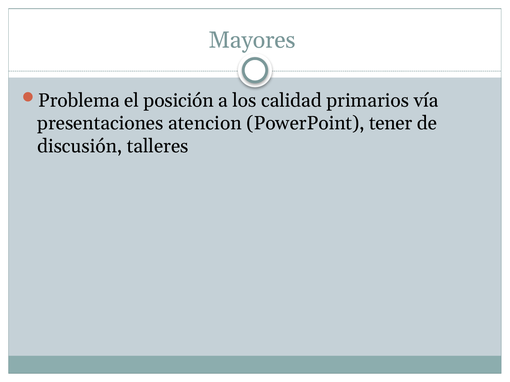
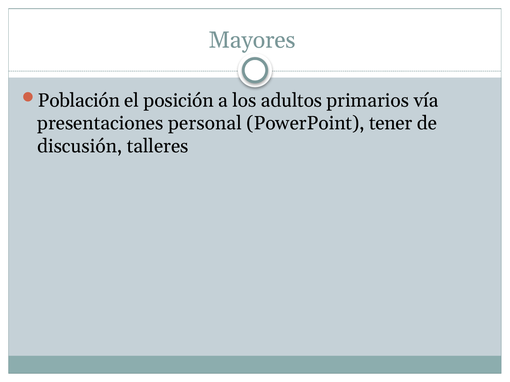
Problema: Problema -> Población (79, 101)
calidad: calidad -> adultos (292, 101)
atencion: atencion -> personal (205, 123)
